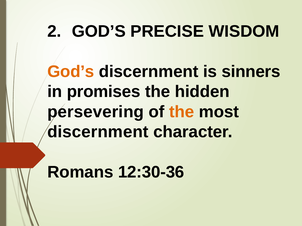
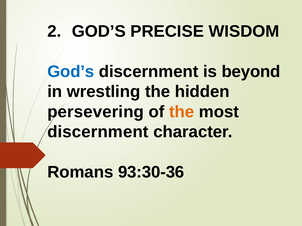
God’s colour: orange -> blue (71, 72)
sinners: sinners -> beyond (251, 72)
promises: promises -> wrestling (104, 92)
12:30-36: 12:30-36 -> 93:30-36 (151, 172)
